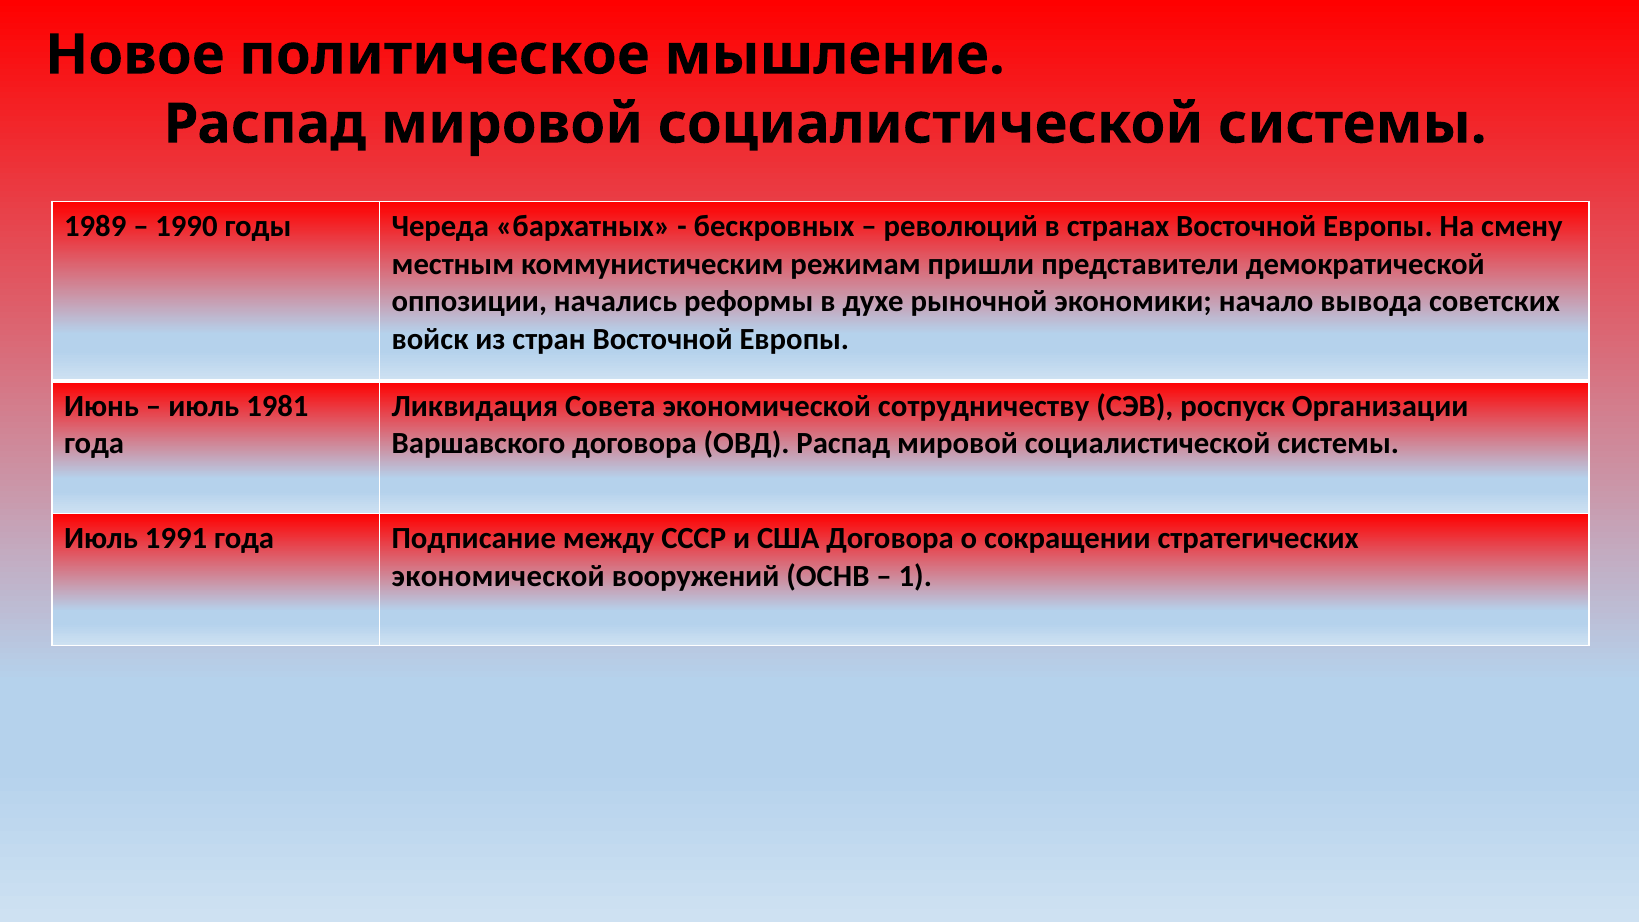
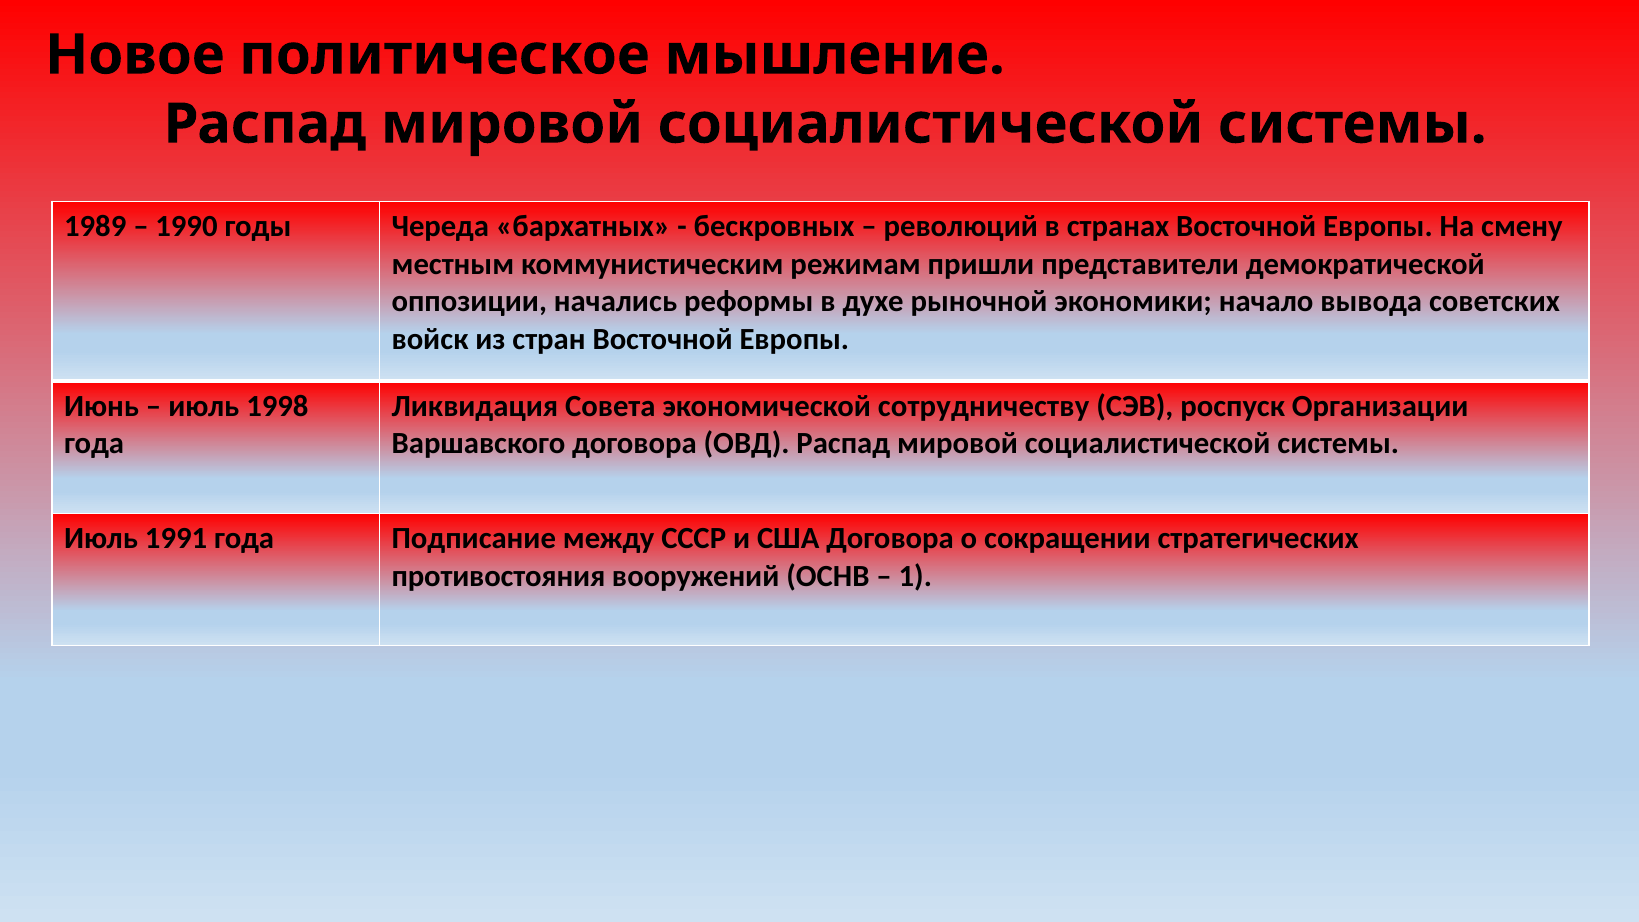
1981: 1981 -> 1998 (277, 406)
экономической: экономической -> противостояния (498, 576)
